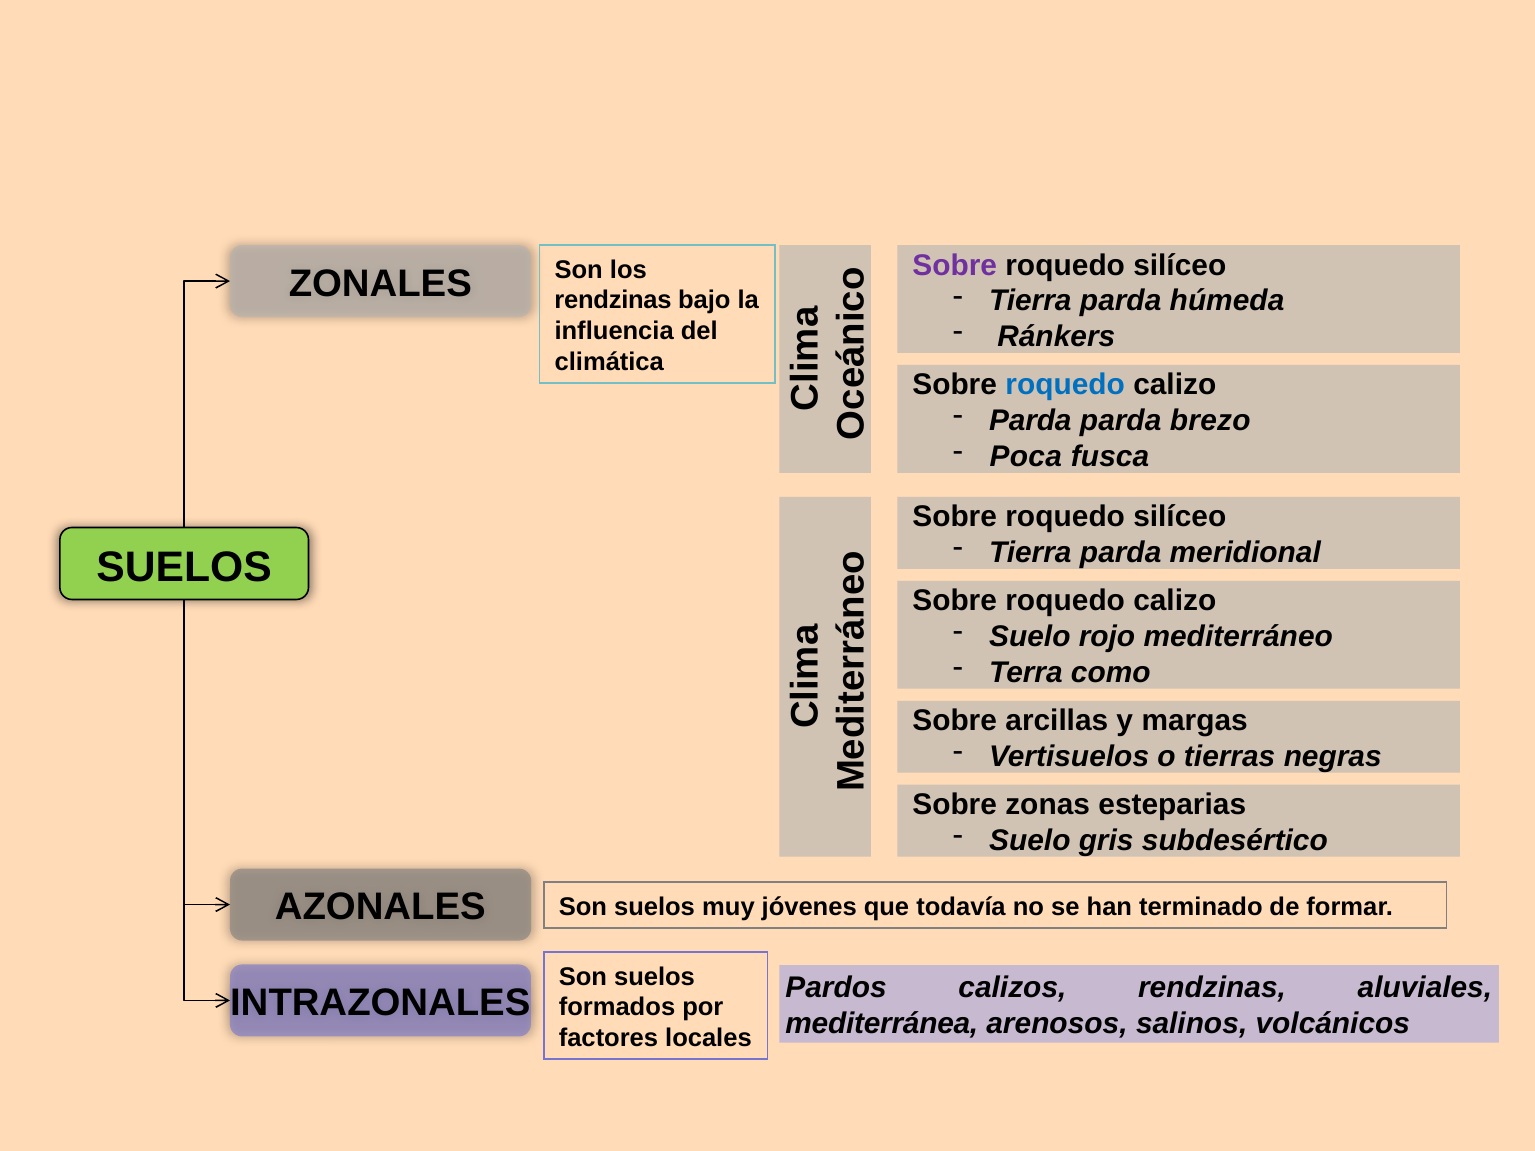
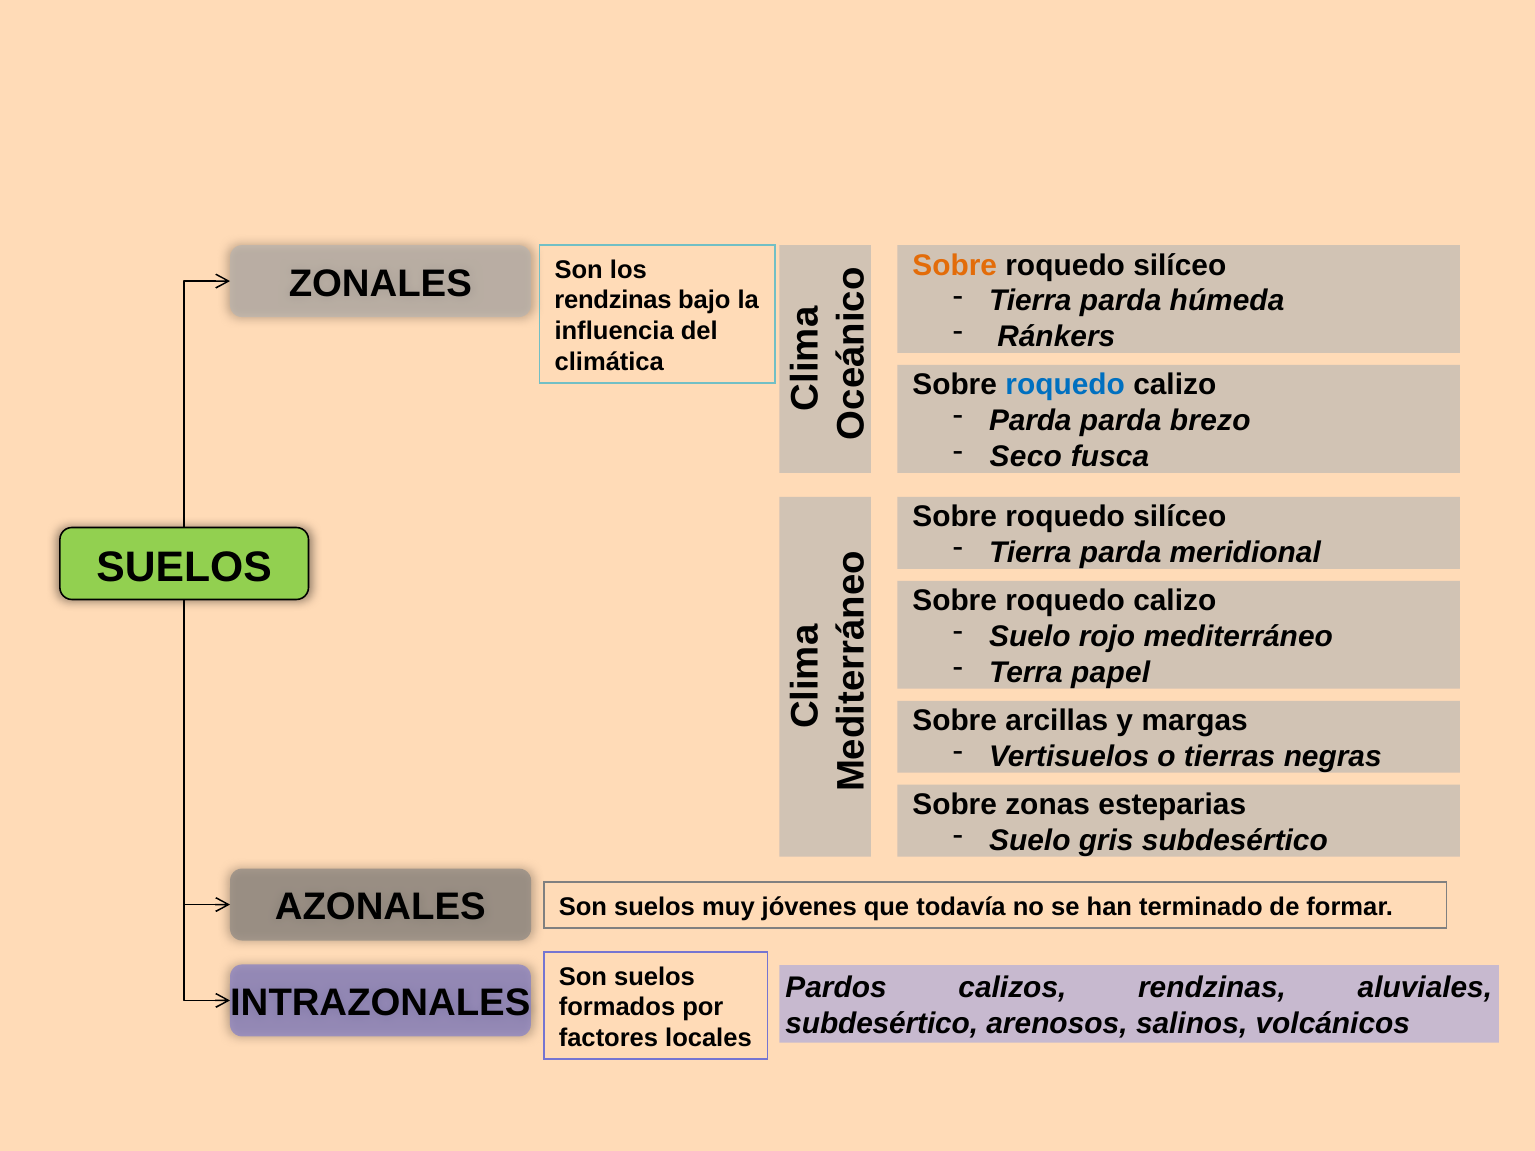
Sobre colour: purple -> orange (955, 265)
Poca: Poca -> Seco (1026, 457)
como: como -> papel (1111, 673)
mediterránea: mediterránea -> subdesértico (882, 1024)
